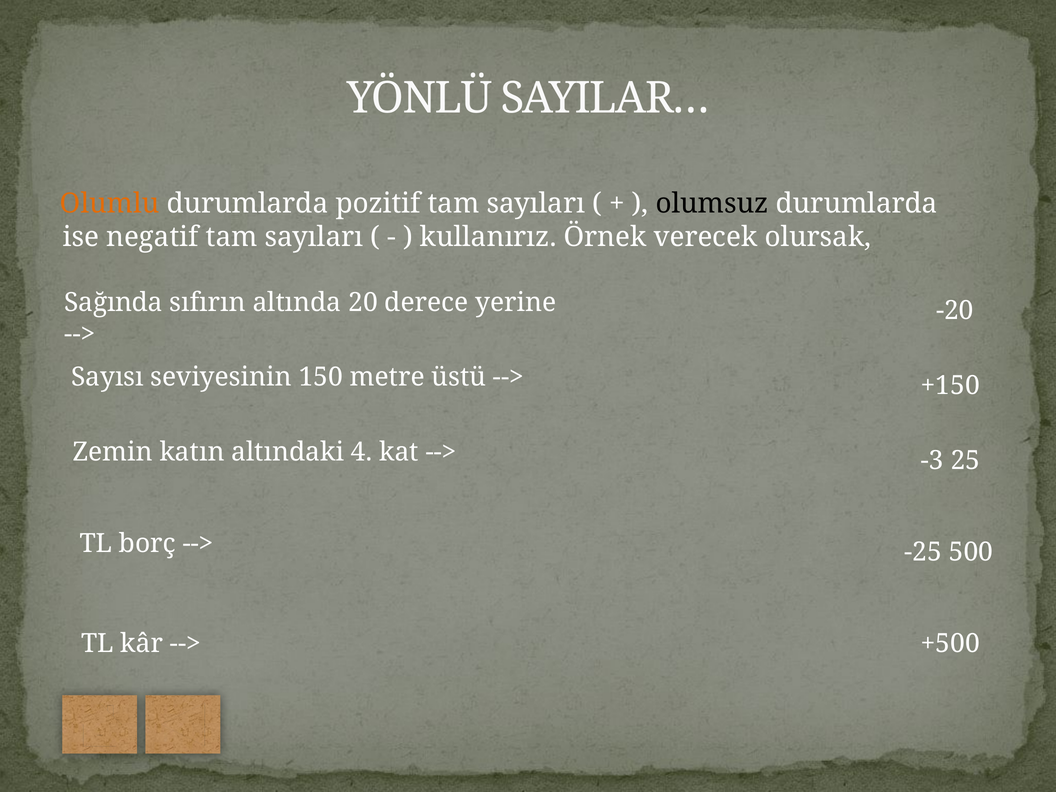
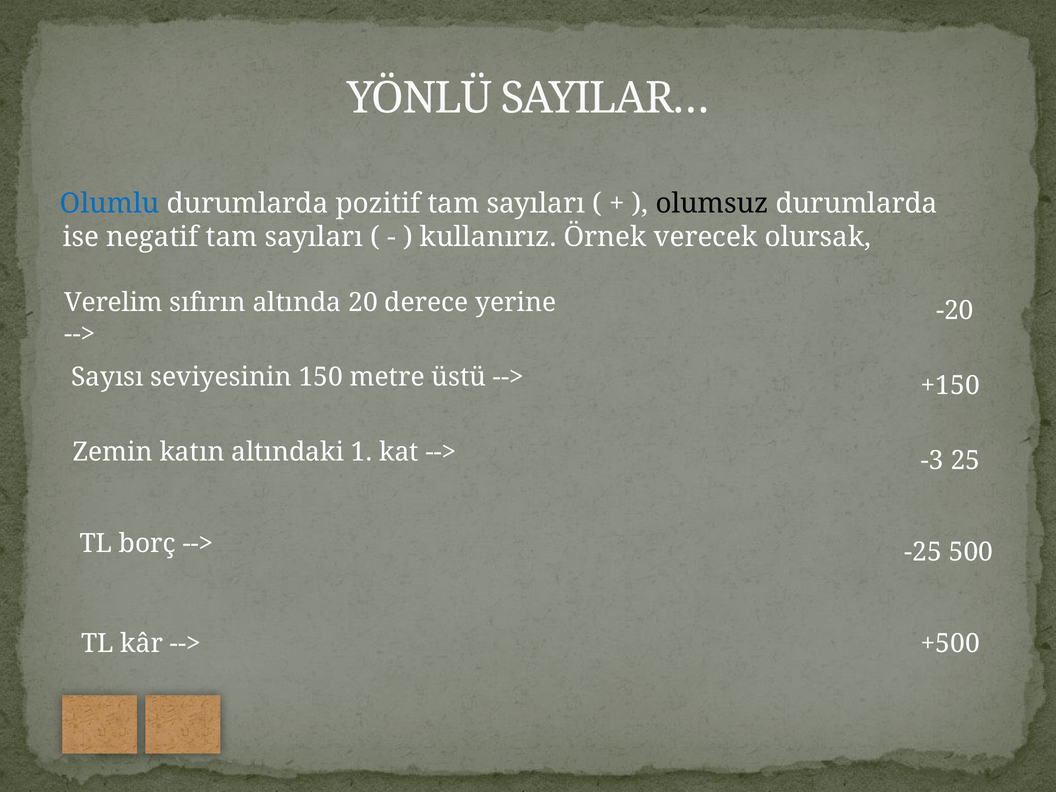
Olumlu colour: orange -> blue (110, 204)
Sağında: Sağında -> Verelim (114, 302)
4: 4 -> 1 (362, 452)
